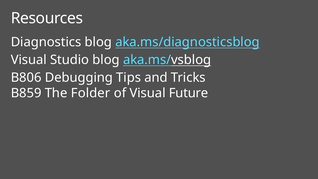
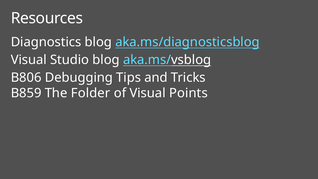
Future: Future -> Points (188, 93)
